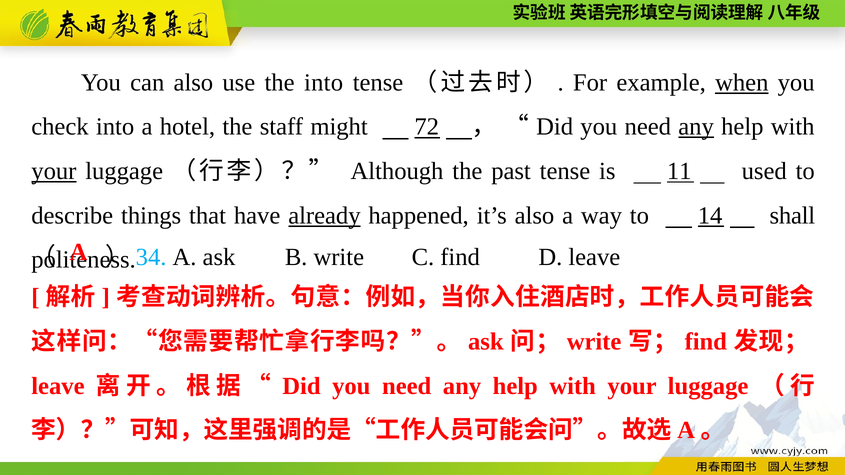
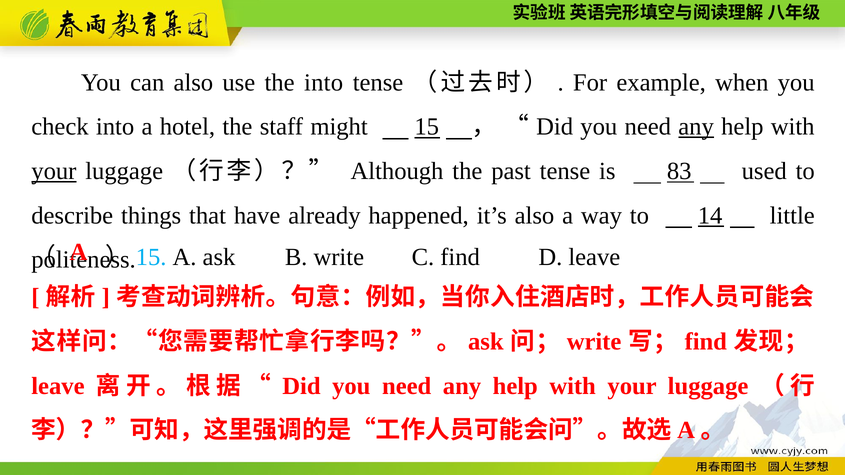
when underline: present -> none (742, 82)
might 72: 72 -> 15 (427, 127)
11: 11 -> 83 (679, 171)
already underline: present -> none (324, 216)
shall: shall -> little (792, 216)
34: 34 -> 15 (151, 257)
